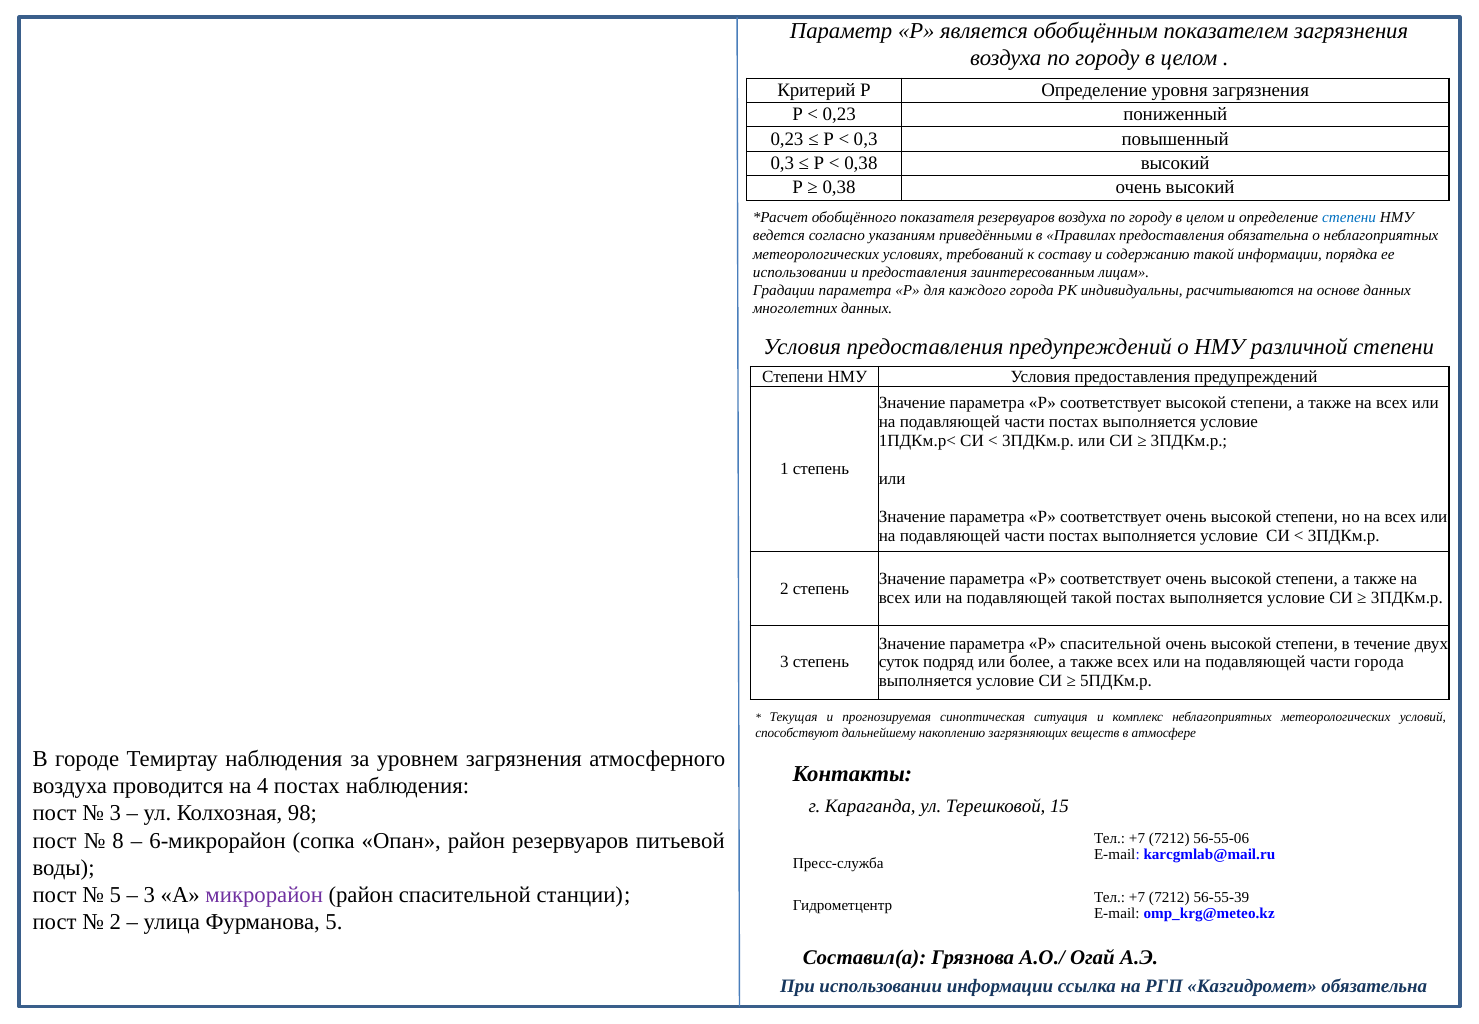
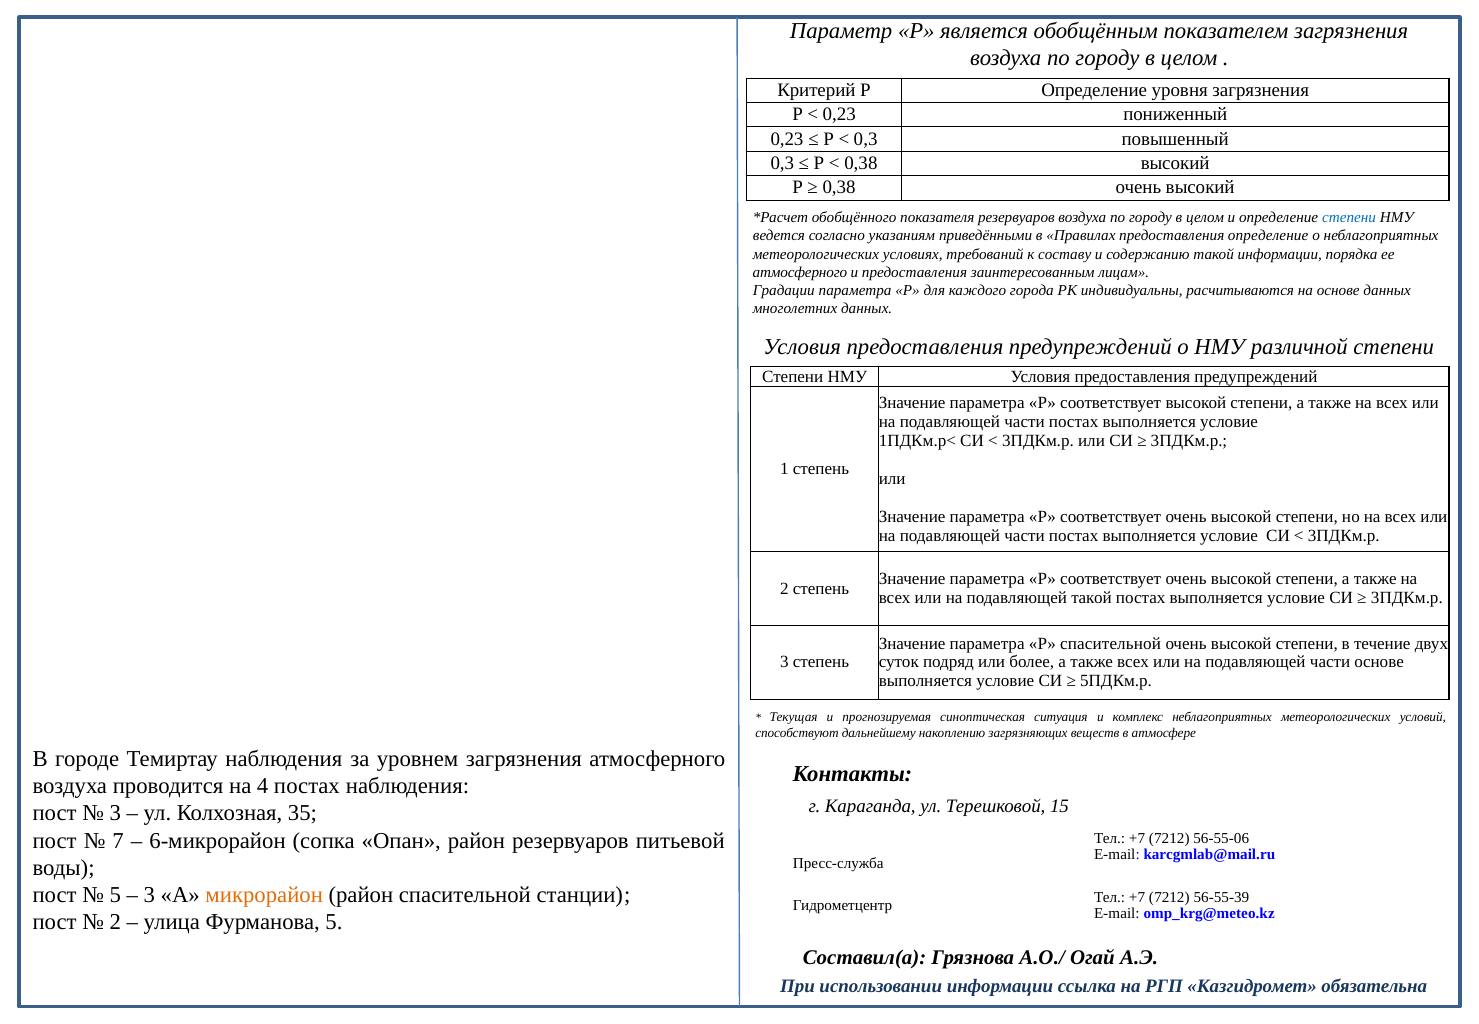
предоставления обязательна: обязательна -> определение (1268, 236)
использовании: использовании -> атмосферного (800, 272)
части города: города -> основе (1379, 662)
98: 98 -> 35 (302, 813)
8: 8 -> 7 (118, 840)
микрорайон colour: purple -> orange (264, 895)
